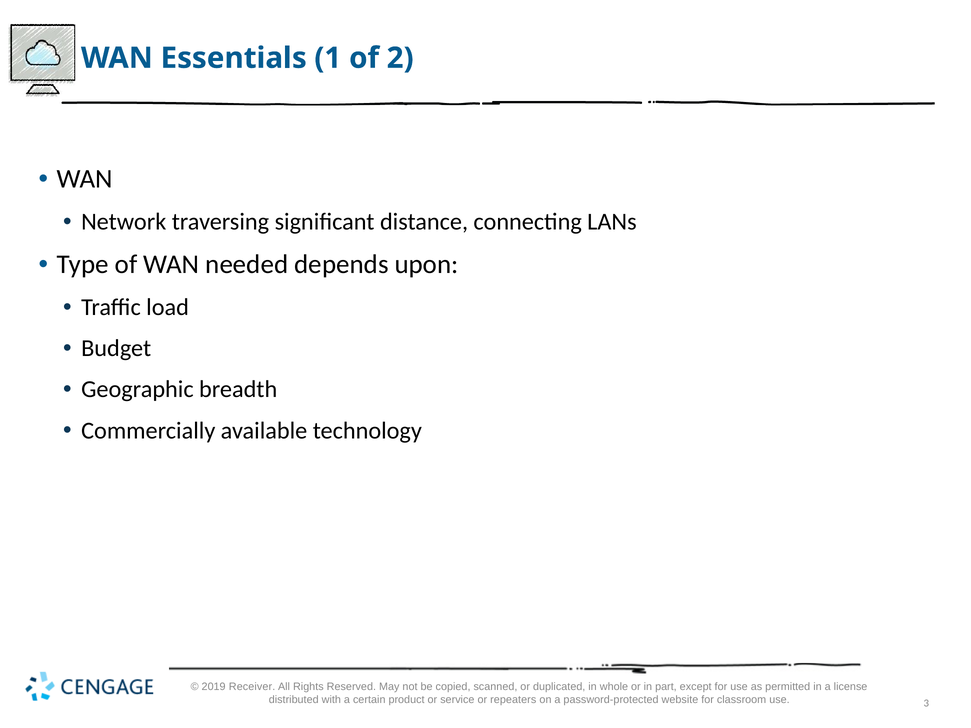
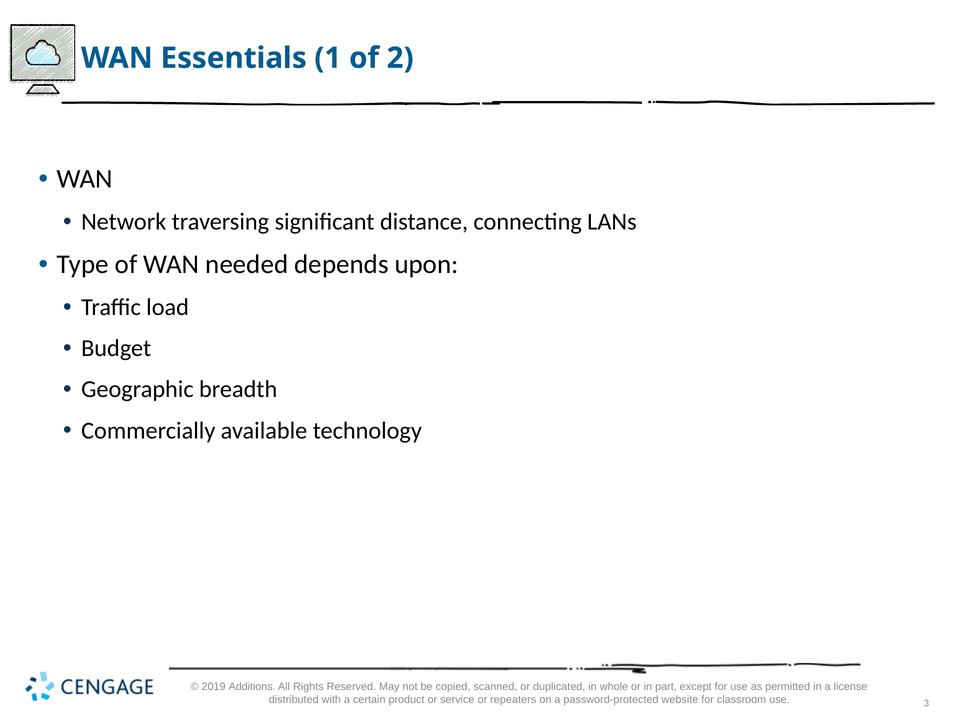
Receiver: Receiver -> Additions (252, 687)
